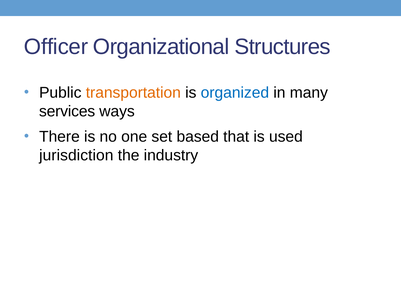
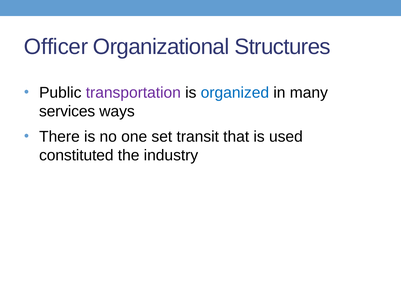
transportation colour: orange -> purple (133, 93)
based: based -> transit (198, 137)
jurisdiction: jurisdiction -> constituted (76, 155)
